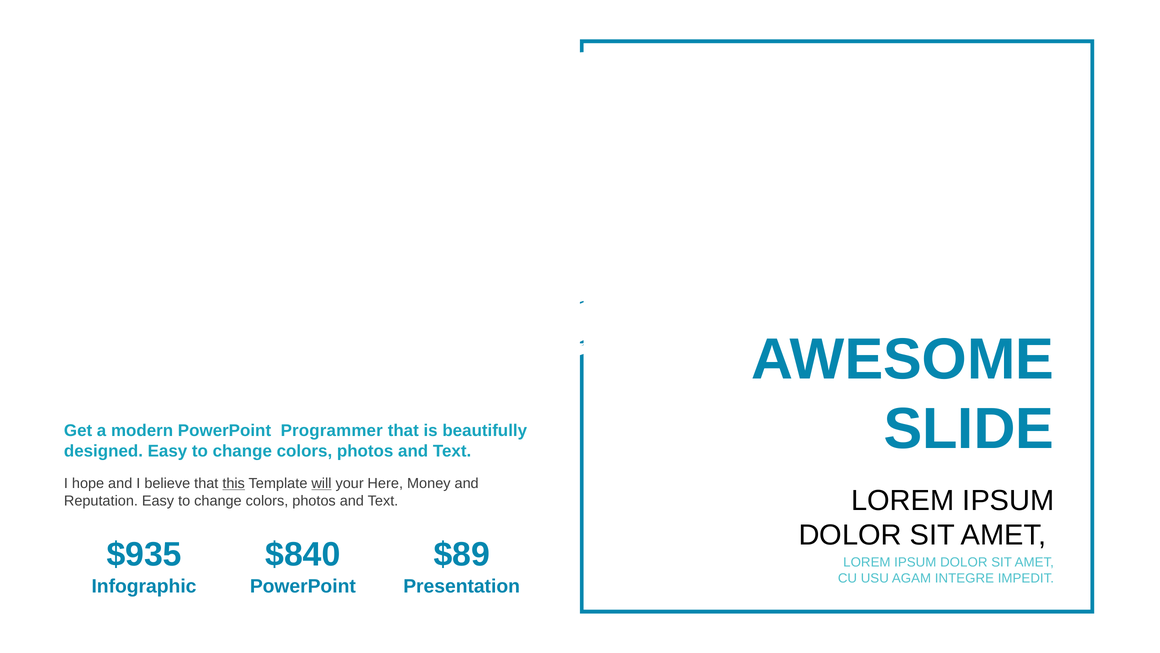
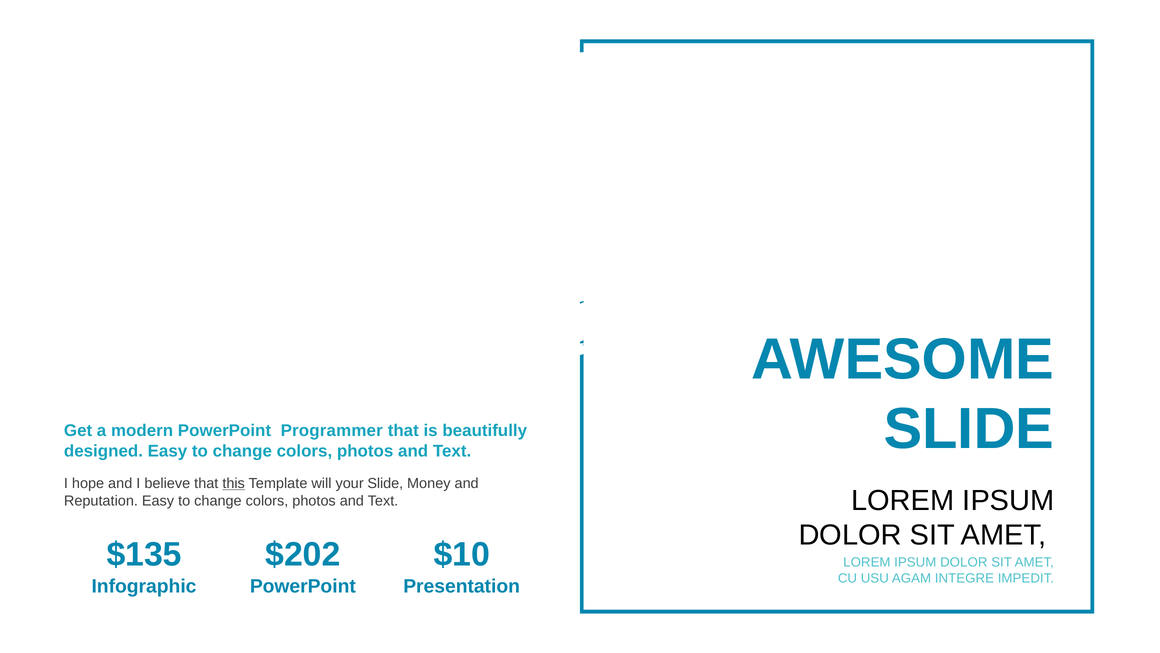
will underline: present -> none (321, 483)
your Here: Here -> Slide (385, 483)
$935: $935 -> $135 (144, 554)
$840: $840 -> $202 (303, 554)
$89: $89 -> $10 (462, 554)
